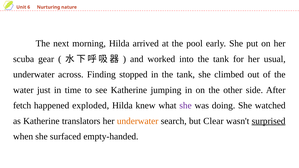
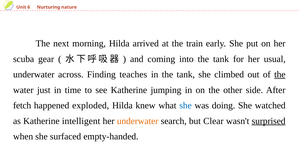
pool: pool -> train (195, 44)
worked: worked -> coming (161, 59)
stopped: stopped -> teaches (133, 75)
the underline: none -> present (280, 75)
she colour: purple -> blue (186, 106)
translators: translators -> intelligent (81, 121)
